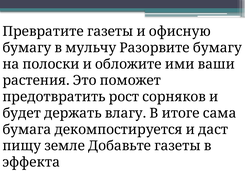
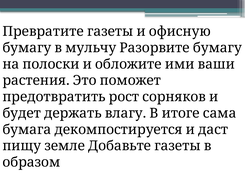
эффекта: эффекта -> образом (31, 162)
